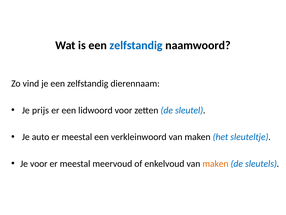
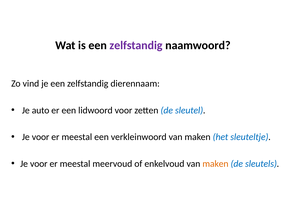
zelfstandig colour: blue -> purple (136, 45)
prijs: prijs -> auto (41, 110)
auto: auto -> voor (41, 137)
